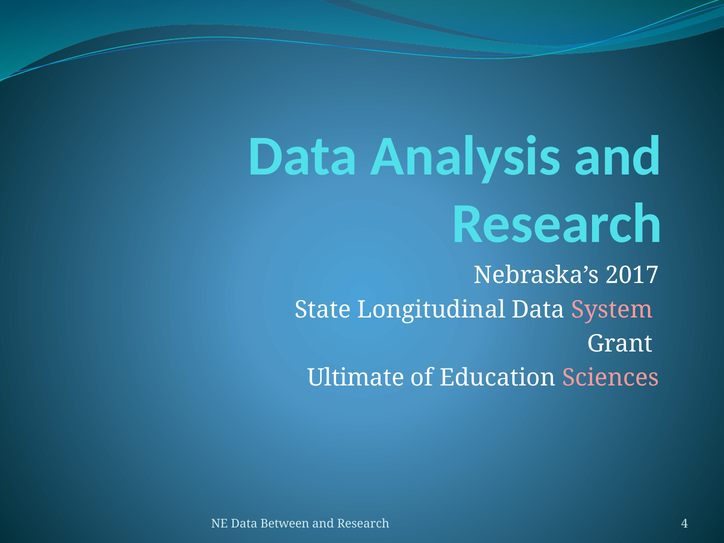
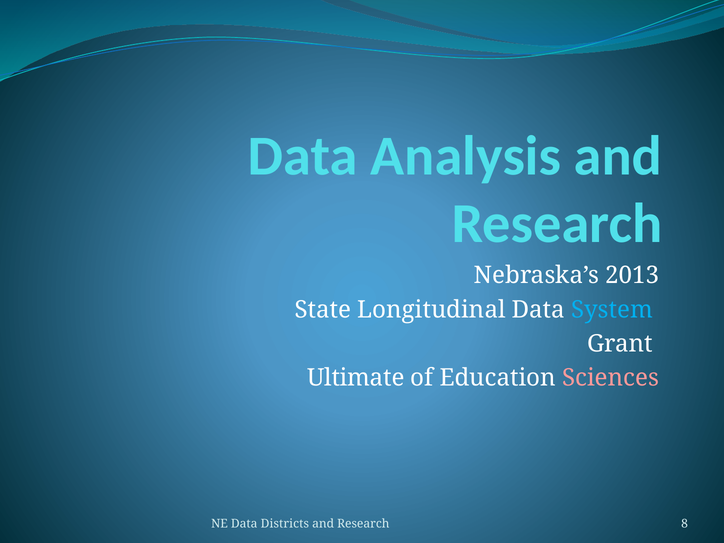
2017: 2017 -> 2013 (632, 275)
System colour: pink -> light blue (612, 310)
Between: Between -> Districts (285, 524)
4: 4 -> 8 (685, 524)
